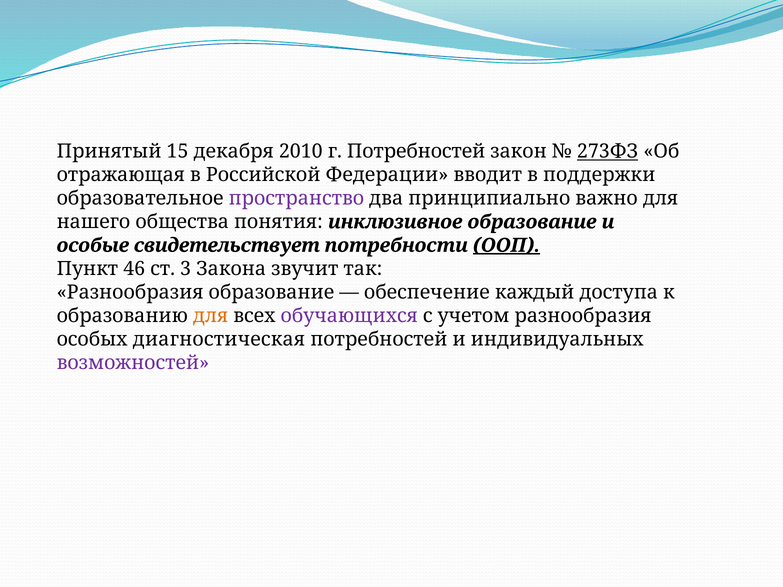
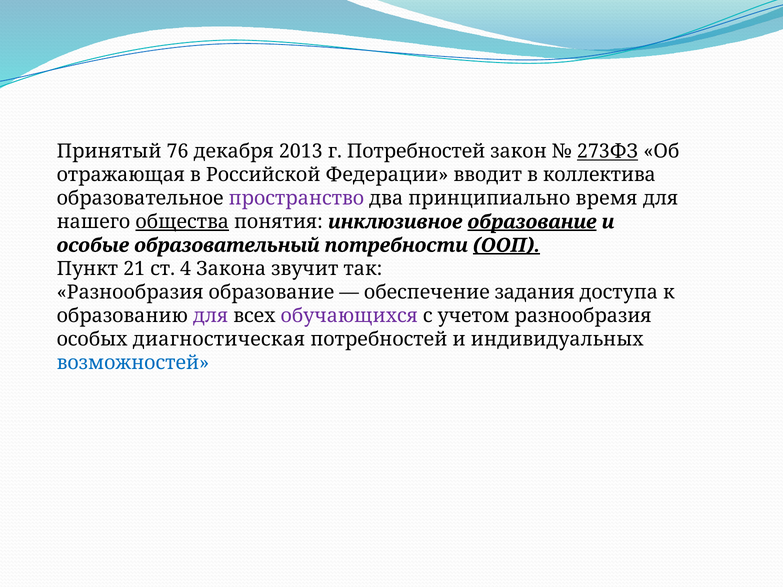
15: 15 -> 76 (178, 152)
2010: 2010 -> 2013 (301, 152)
поддержки: поддержки -> коллектива (599, 175)
важно: важно -> время (606, 199)
общества underline: none -> present (182, 222)
образование underline: none -> present (532, 222)
свидетельствует: свидетельствует -> образовательный (227, 245)
46: 46 -> 21 (134, 269)
3: 3 -> 4 (186, 269)
каждый: каждый -> задания (535, 292)
для colour: orange -> purple (211, 316)
возможностей colour: purple -> blue (133, 363)
